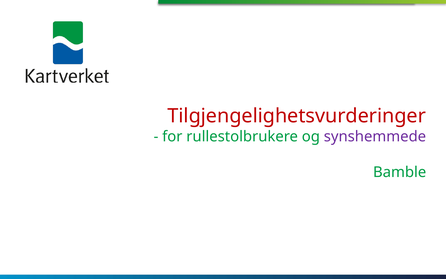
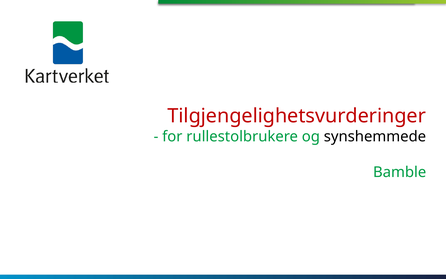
synshemmede colour: purple -> black (375, 136)
